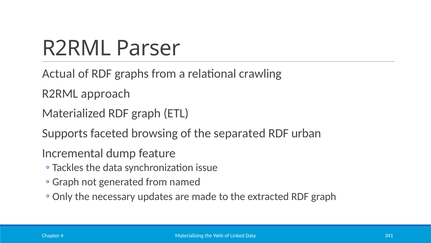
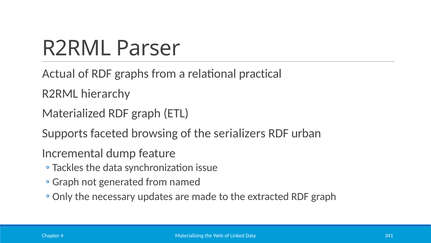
crawling: crawling -> practical (260, 74)
approach: approach -> hierarchy (106, 93)
separated: separated -> serializers (240, 133)
